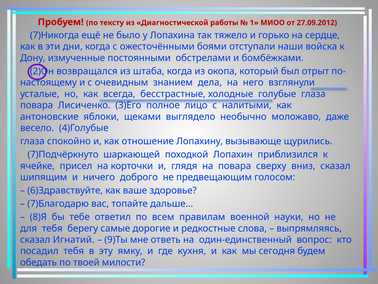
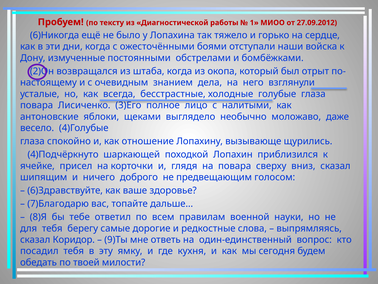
7)Никогда: 7)Никогда -> 6)Никогда (55, 35)
7)Подчёркнуто: 7)Подчёркнуто -> 4)Подчёркнуто (63, 154)
Игнатий: Игнатий -> Коридор (74, 239)
